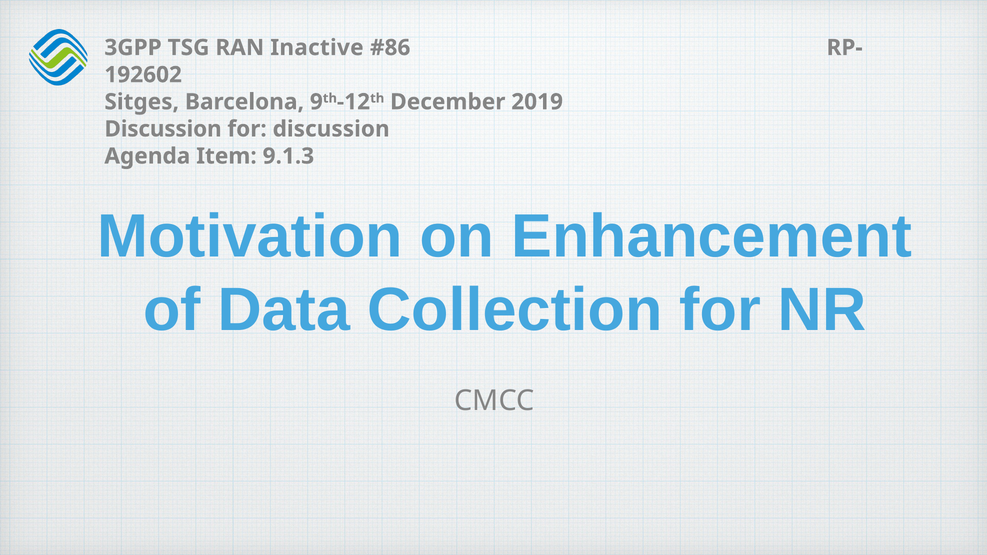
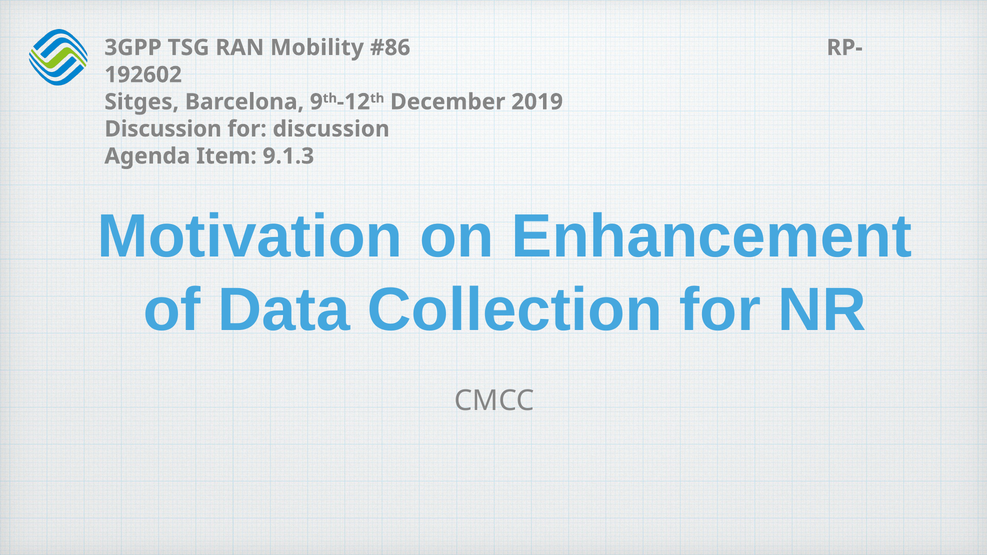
Inactive: Inactive -> Mobility (317, 48)
